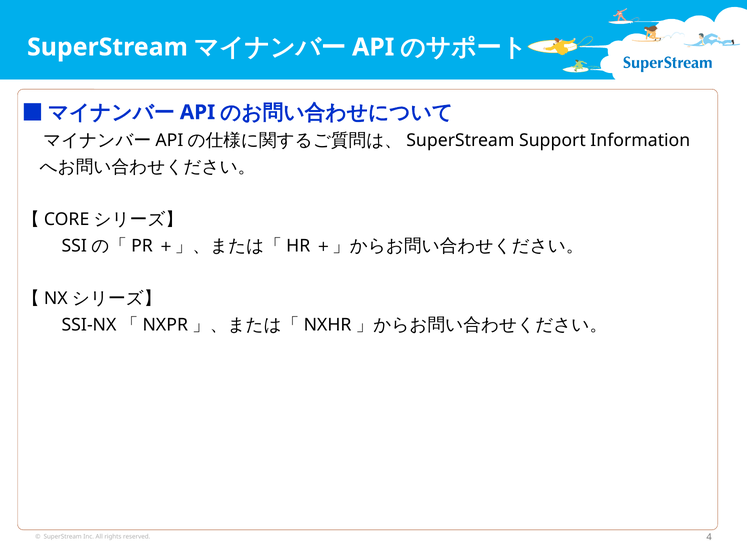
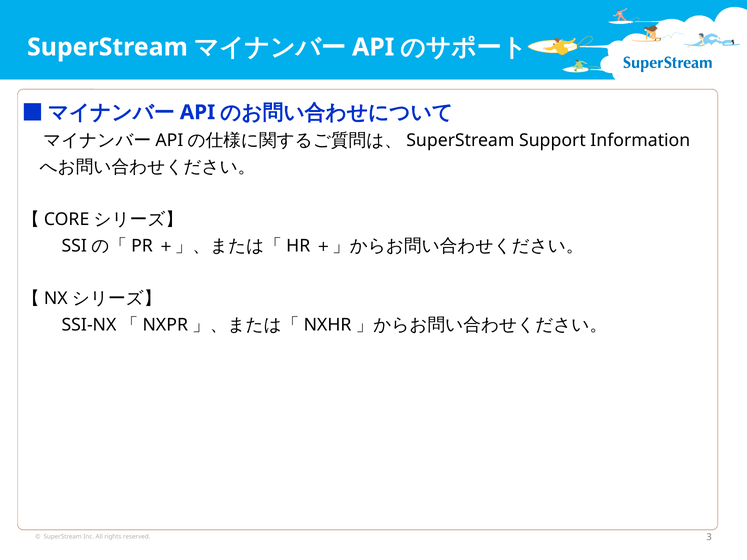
4: 4 -> 3 (709, 538)
